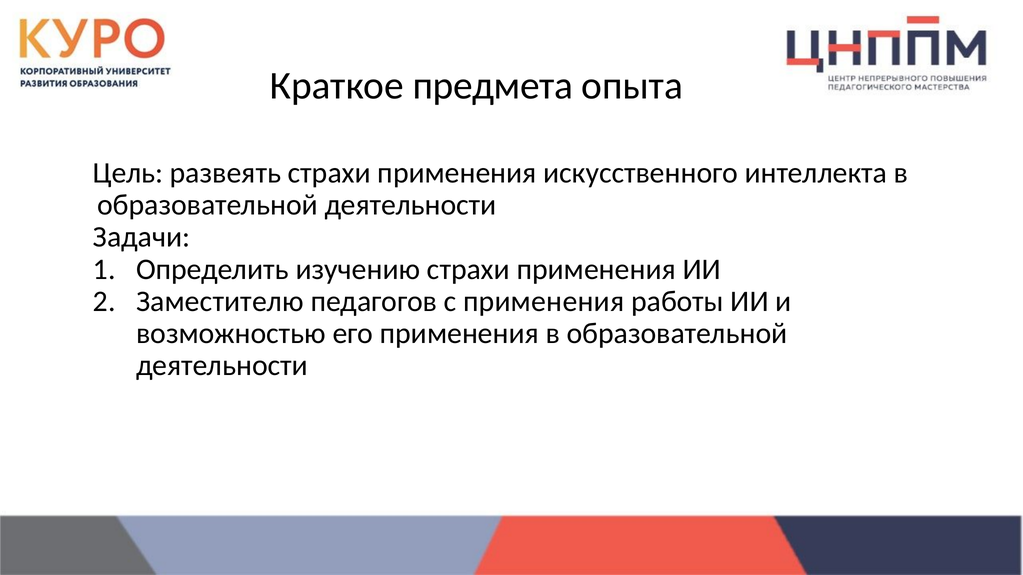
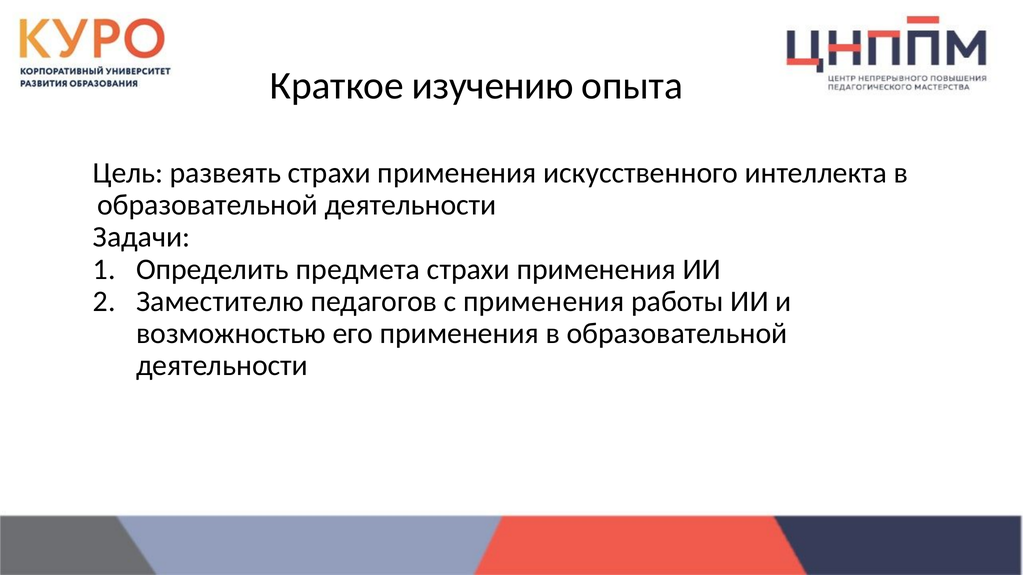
предмета: предмета -> изучению (493, 86)
изучению: изучению -> предмета (358, 269)
